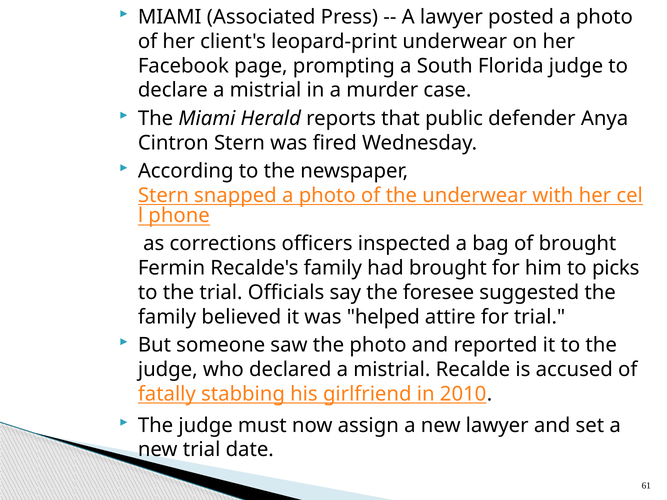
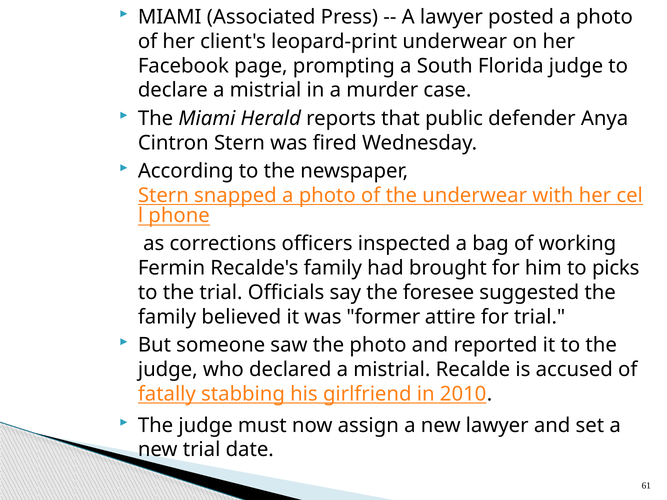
of brought: brought -> working (577, 244)
helped: helped -> former (383, 317)
